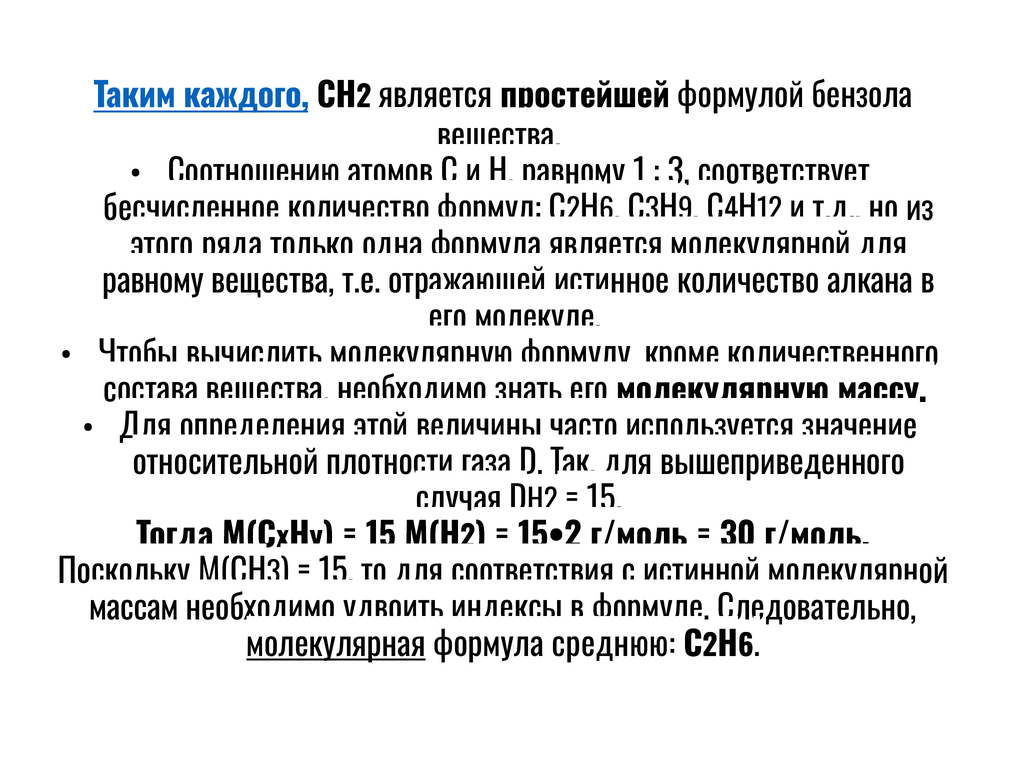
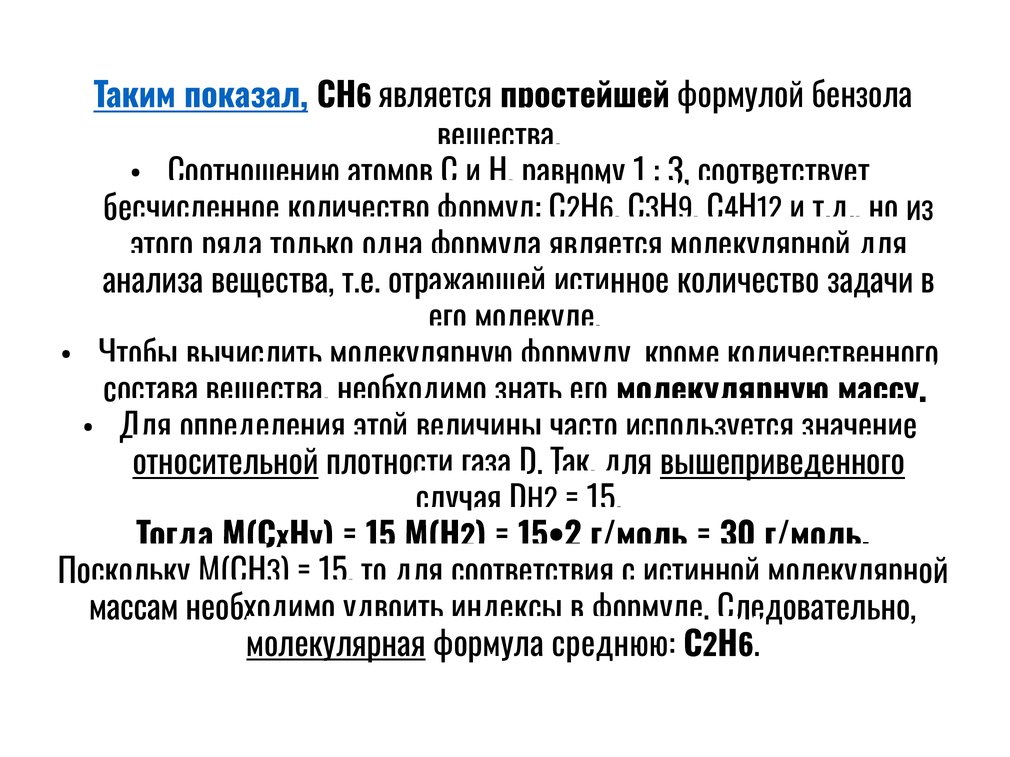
каждого: каждого -> показал (246, 96)
2: 2 -> 6 (364, 98)
равному: равному -> анализа (153, 282)
алкана: алкана -> задачи (870, 282)
относительной underline: none -> present (226, 464)
вышеприведенного underline: none -> present (783, 464)
